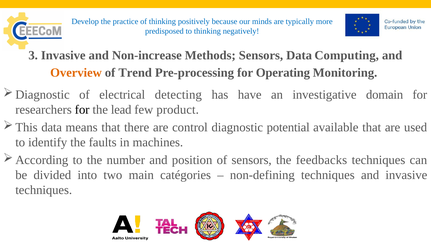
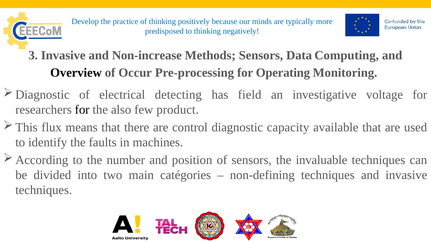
Overview colour: orange -> black (76, 73)
Trend: Trend -> Occur (135, 73)
have: have -> field (250, 95)
domain: domain -> voltage (385, 95)
lead: lead -> also (121, 110)
data: data -> flux (52, 128)
potential: potential -> capacity (288, 128)
feedbacks: feedbacks -> invaluable (322, 160)
